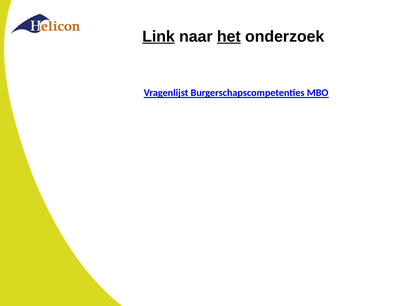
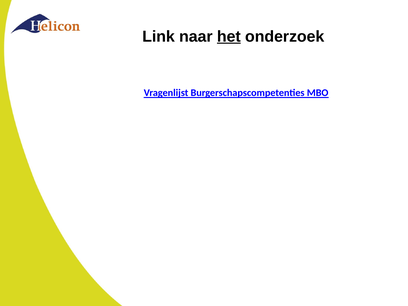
Link underline: present -> none (159, 36)
